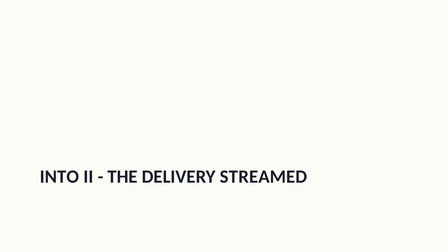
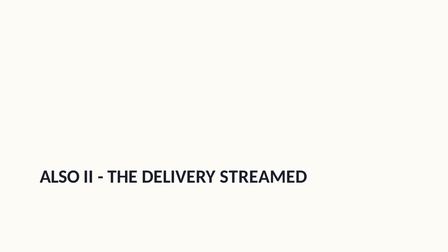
INTO: INTO -> ALSO (60, 177)
